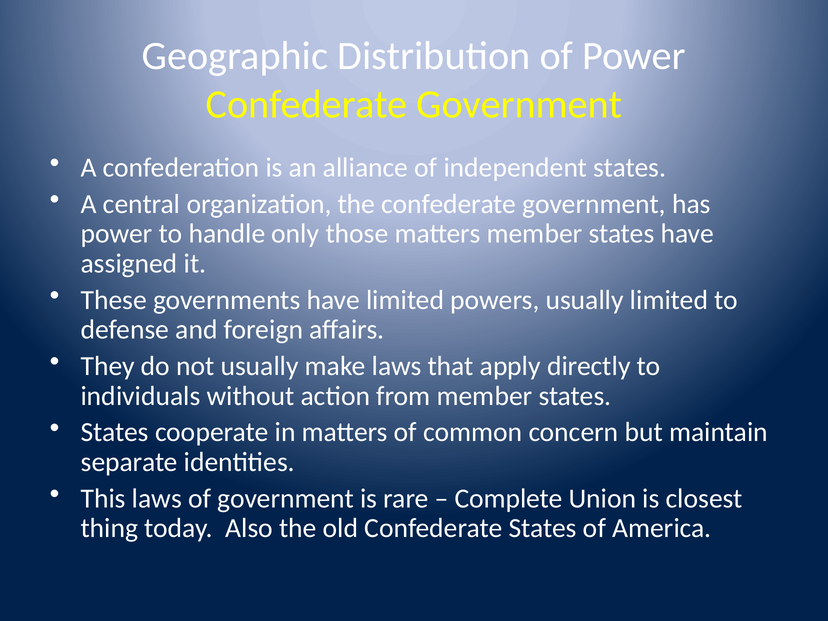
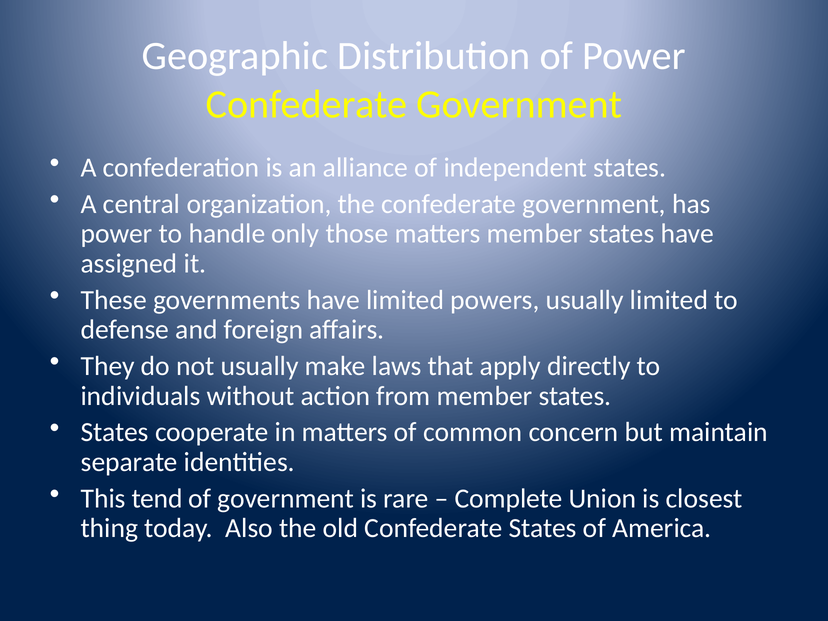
This laws: laws -> tend (157, 499)
